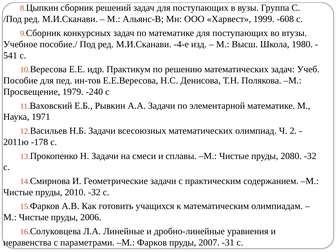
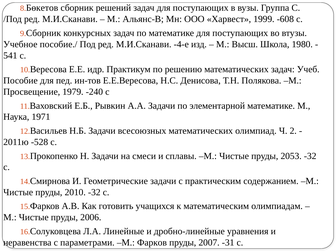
Цыпкин: Цыпкин -> Бөкетов (42, 8)
-178: -178 -> -528 (40, 142)
2080: 2080 -> 2053 (291, 156)
